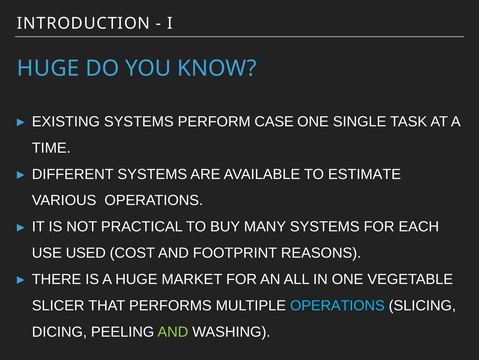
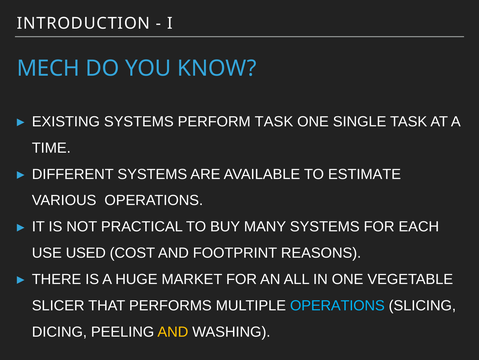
HUGE: HUGE -> MECH (48, 68)
PERFORM CASE: CASE -> TASK (274, 121)
AND colour: light green -> yellow (173, 331)
